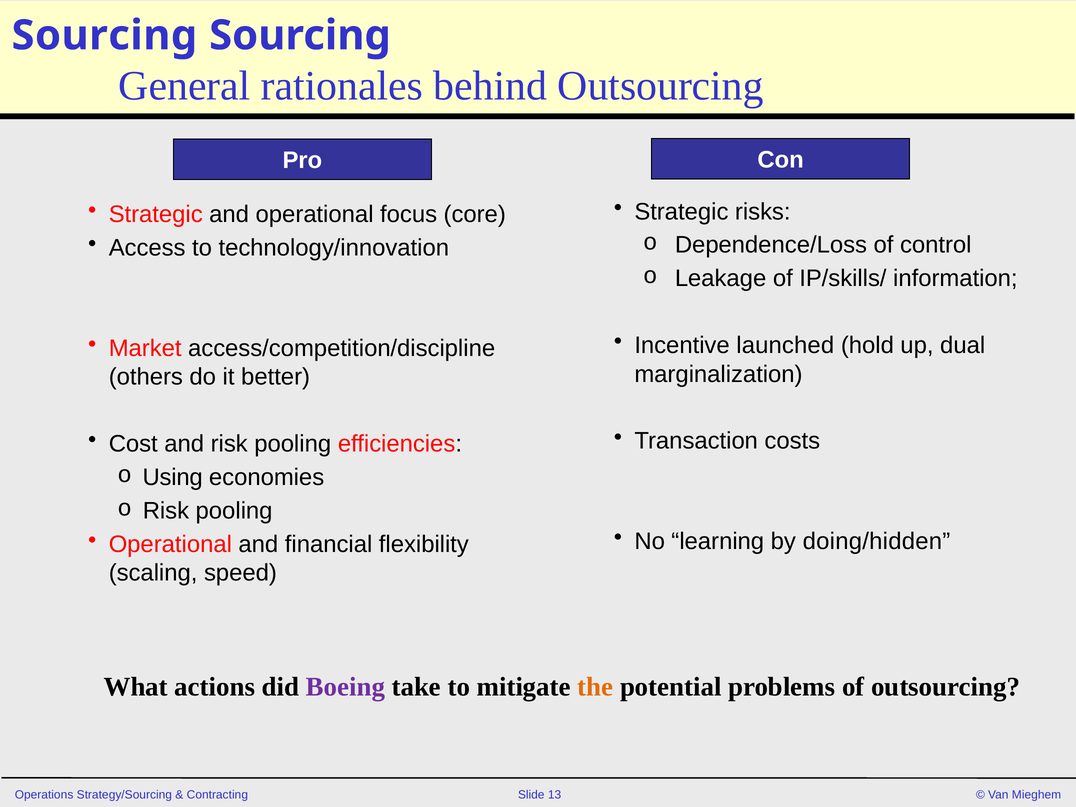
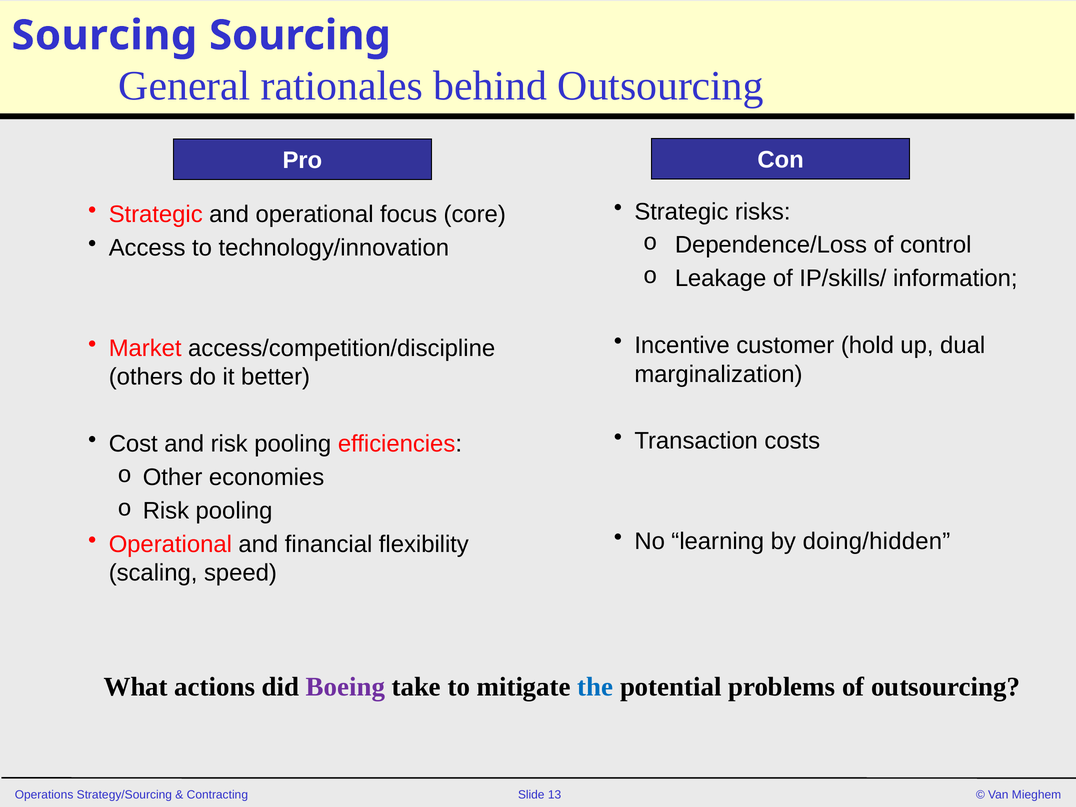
launched: launched -> customer (785, 346)
Using: Using -> Other (173, 477)
the colour: orange -> blue (595, 687)
